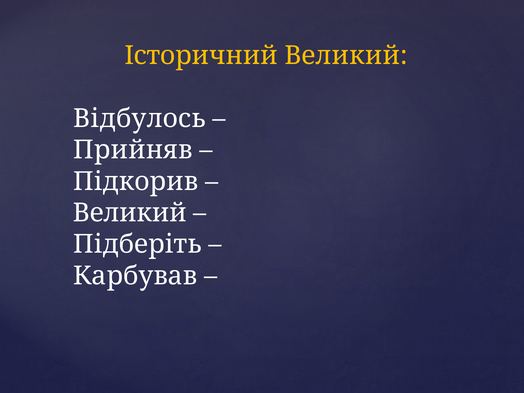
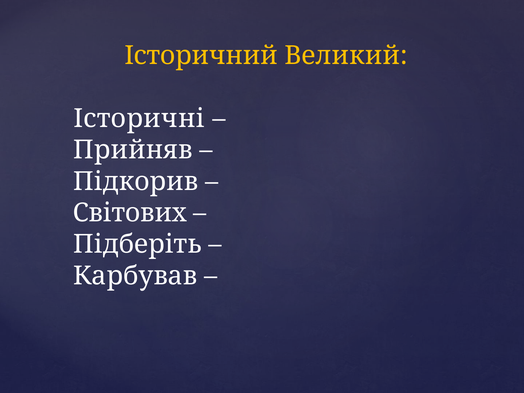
Відбулось: Відбулось -> Історичні (139, 119)
Великий: Великий -> Світових (130, 213)
